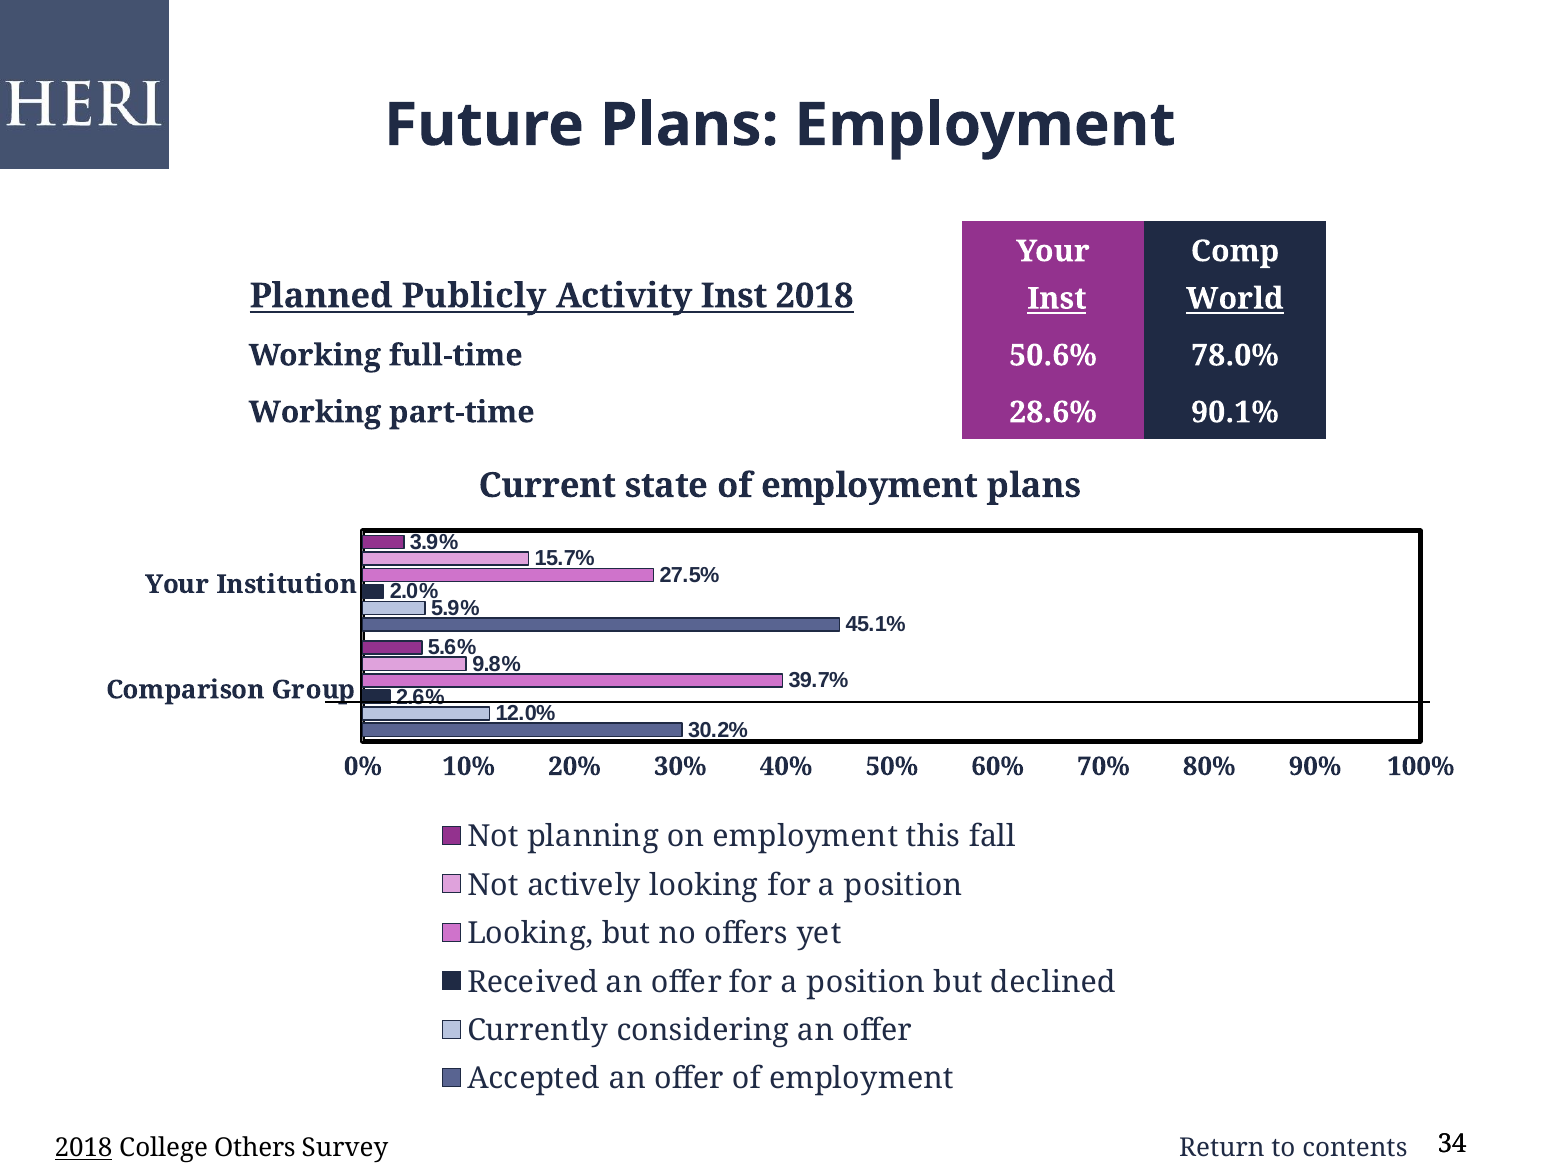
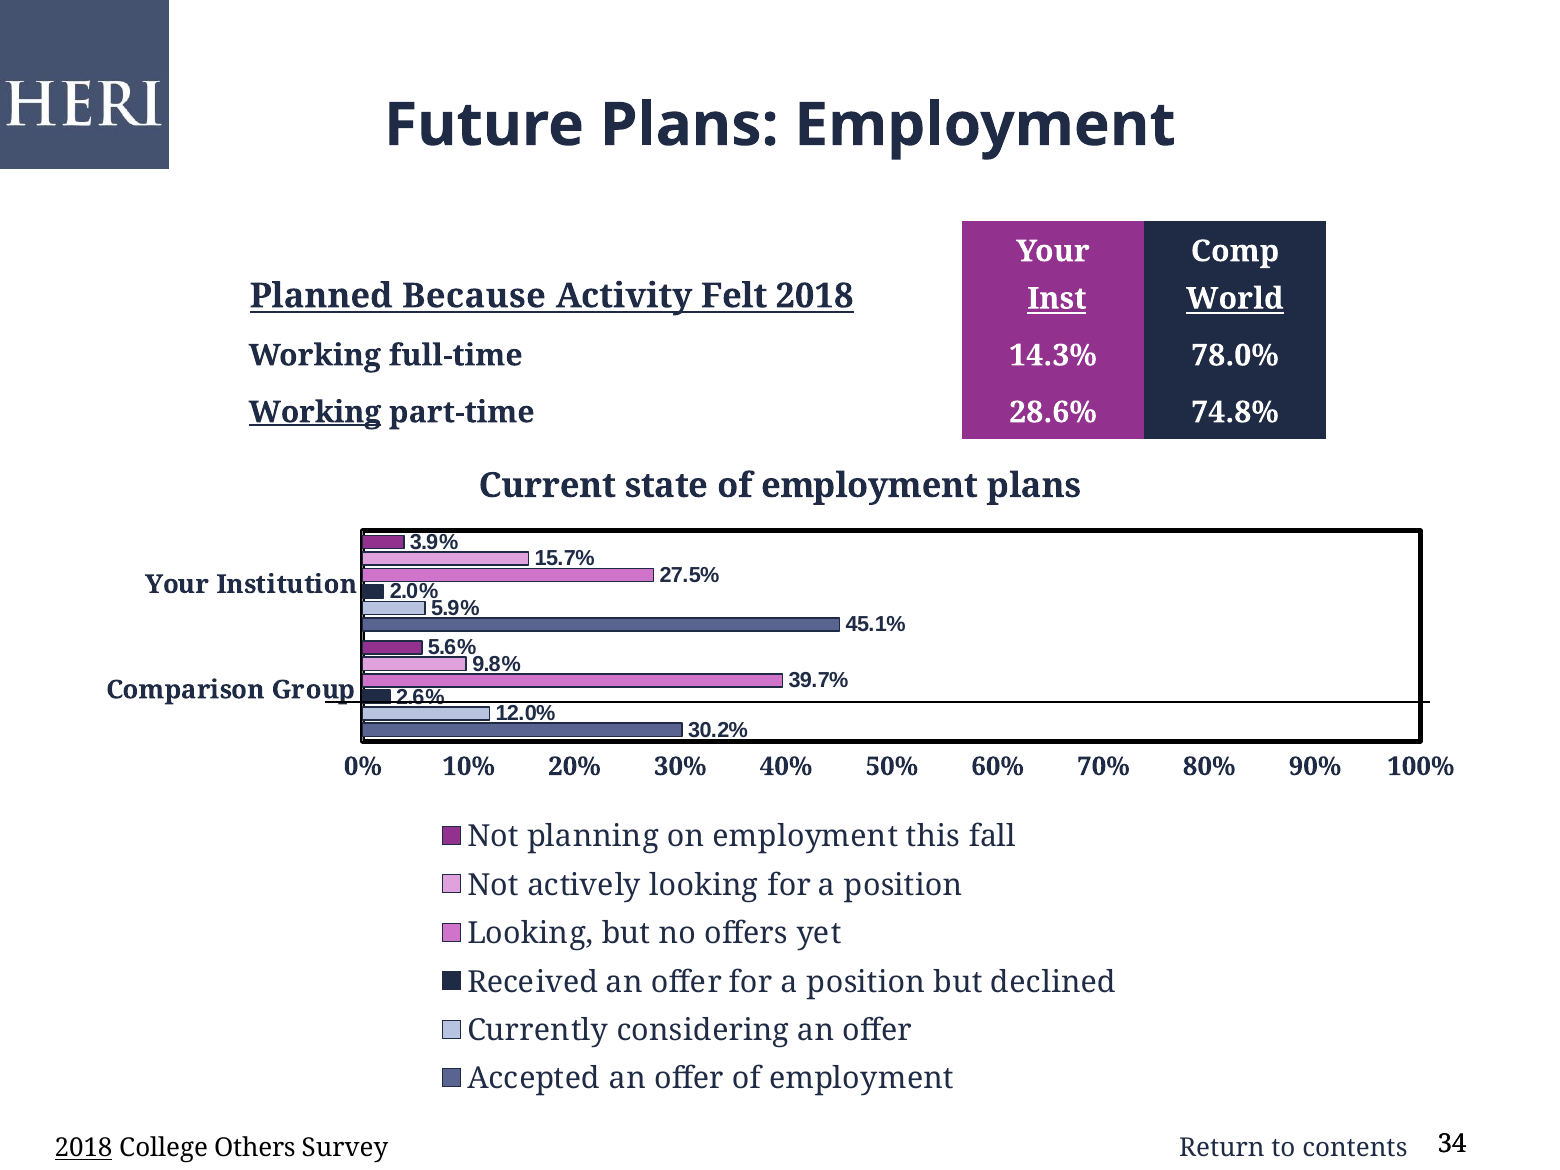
Publicly: Publicly -> Because (474, 296)
Activity Inst: Inst -> Felt (734, 296)
50.6%: 50.6% -> 14.3% (1053, 355)
Working underline: none -> present (315, 412)
90.1%: 90.1% -> 74.8% (1235, 412)
